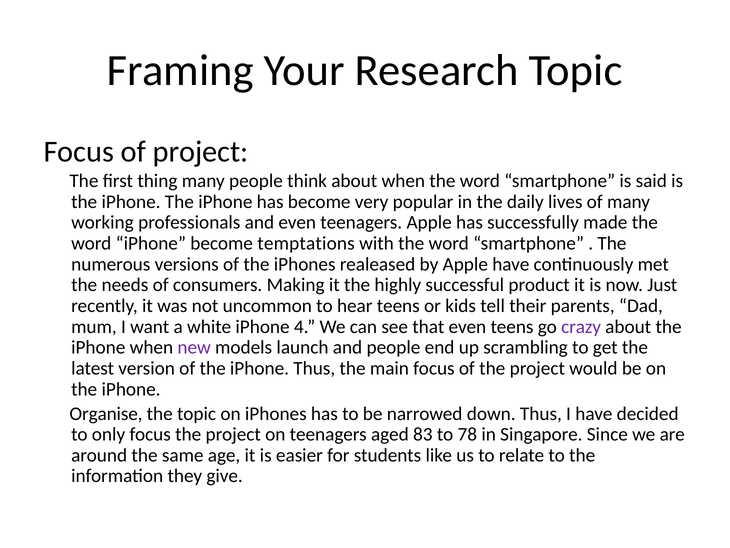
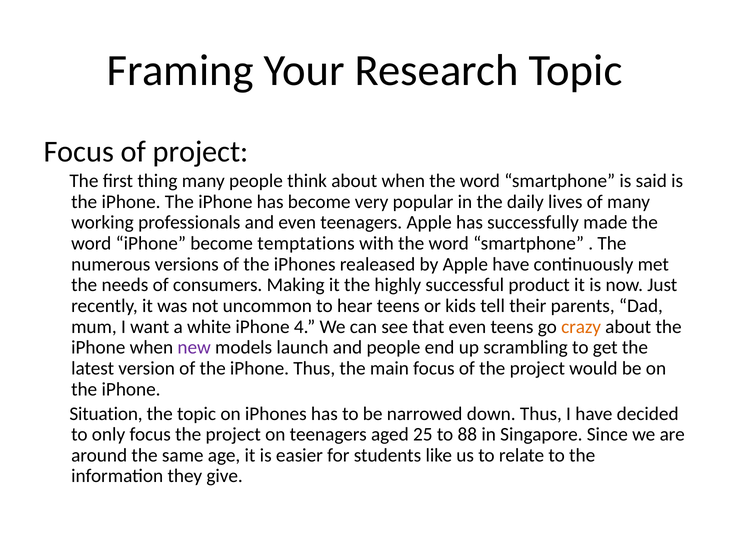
crazy colour: purple -> orange (581, 326)
Organise: Organise -> Situation (106, 413)
83: 83 -> 25 (423, 434)
78: 78 -> 88 (467, 434)
